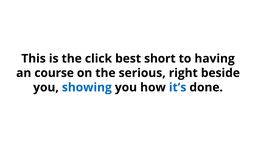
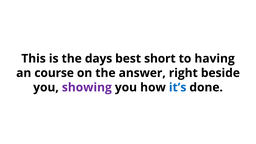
click: click -> days (99, 59)
serious: serious -> answer (142, 73)
showing colour: blue -> purple (87, 87)
